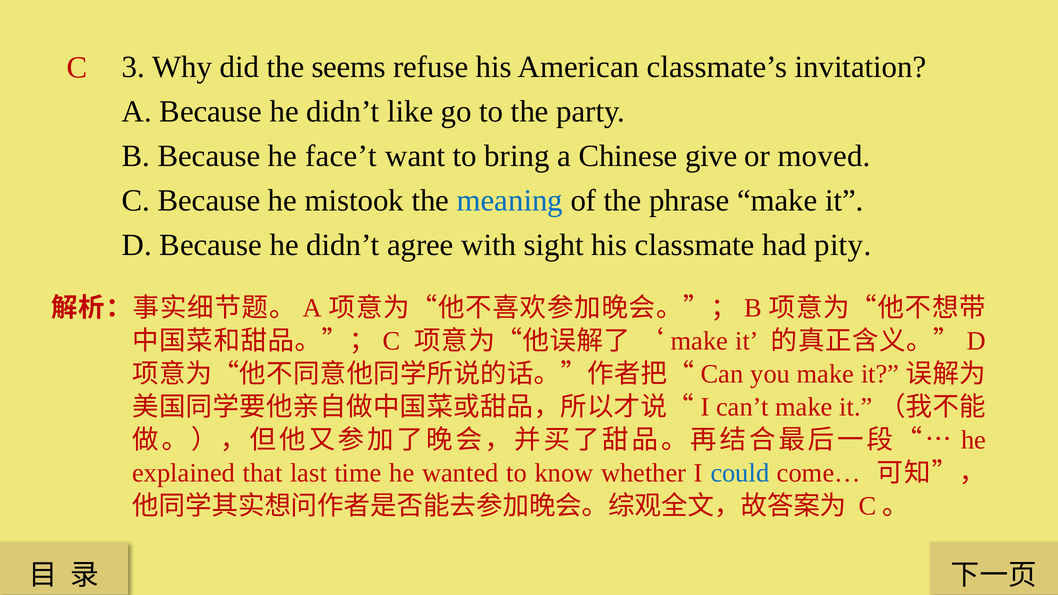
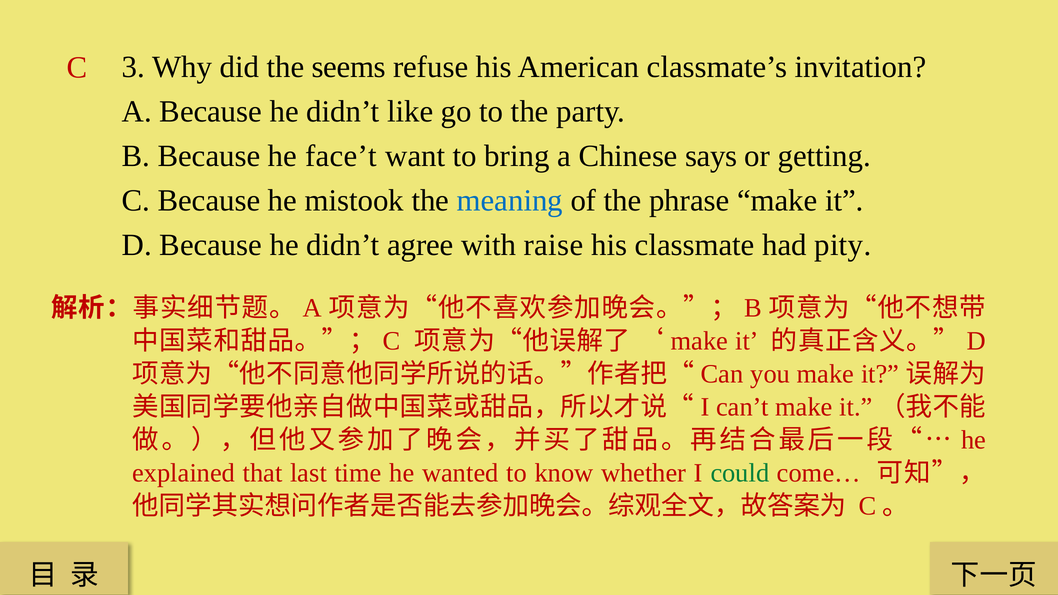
give: give -> says (711, 156)
moved: moved -> getting (824, 156)
sight: sight -> raise (554, 245)
could colour: blue -> green (740, 473)
